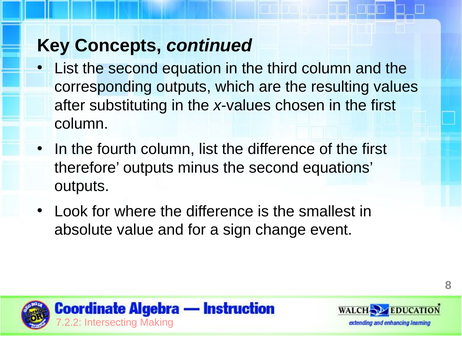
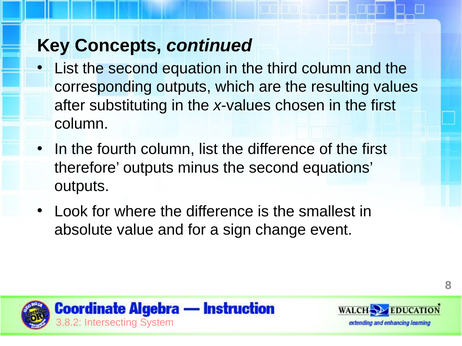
7.2.2: 7.2.2 -> 3.8.2 (69, 323)
Making: Making -> System (157, 323)
